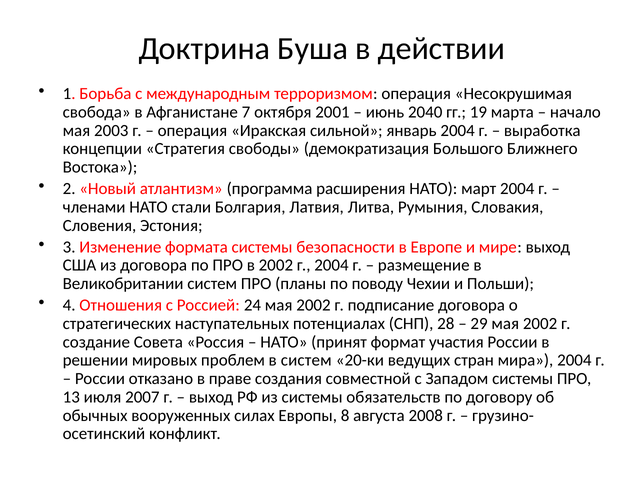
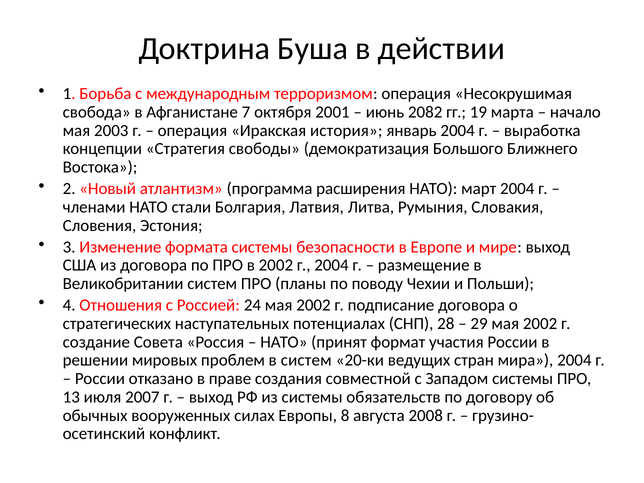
2040: 2040 -> 2082 (425, 112)
сильной: сильной -> история (346, 130)
